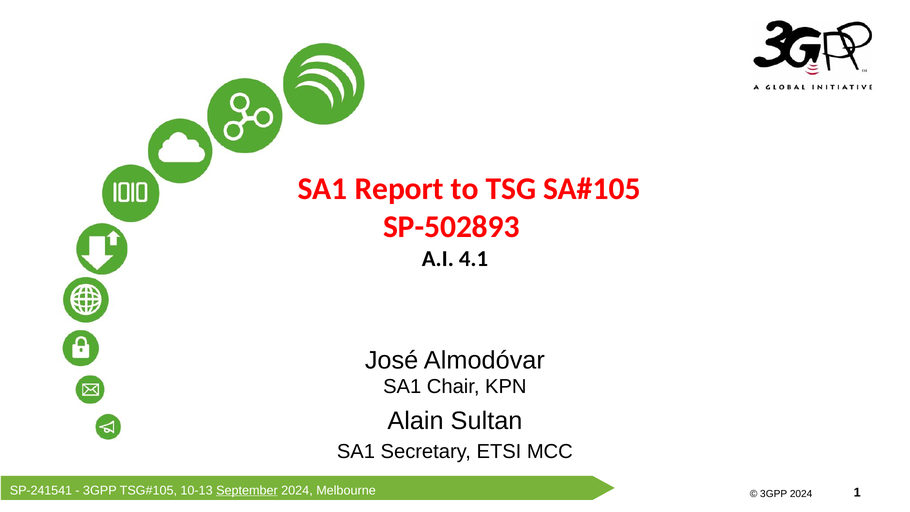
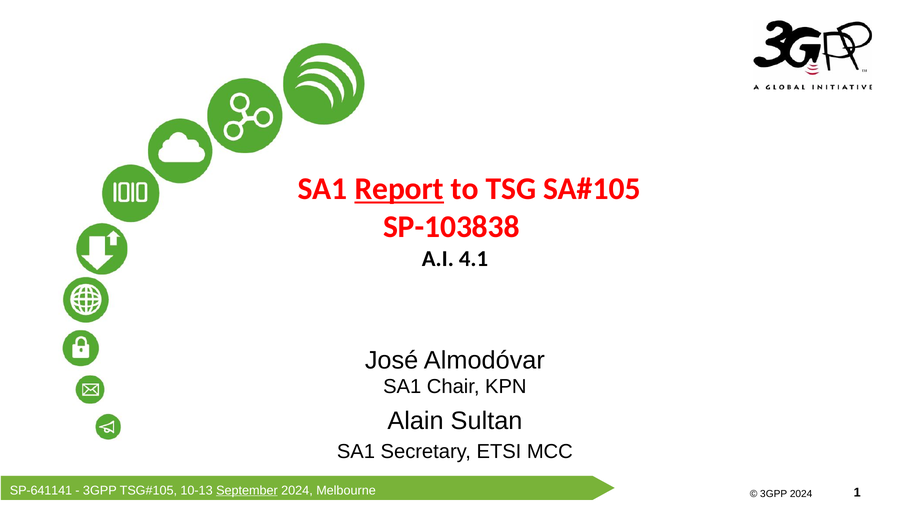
Report underline: none -> present (399, 189)
SP-502893: SP-502893 -> SP-103838 (451, 227)
SP-241541: SP-241541 -> SP-641141 (41, 490)
